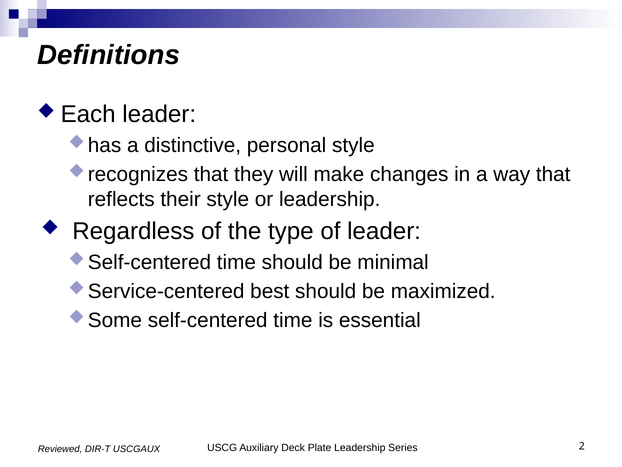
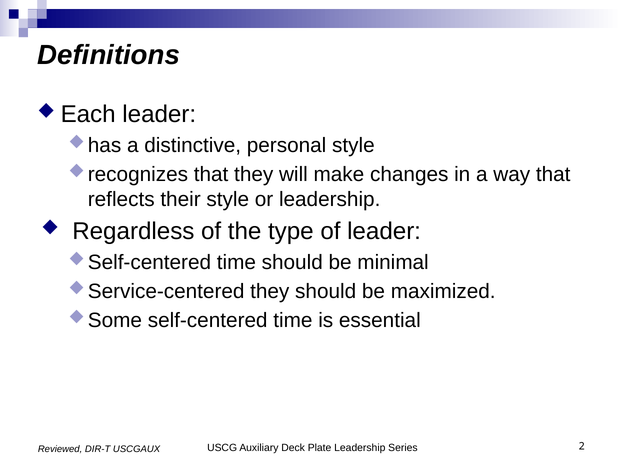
best: best -> they (270, 291)
